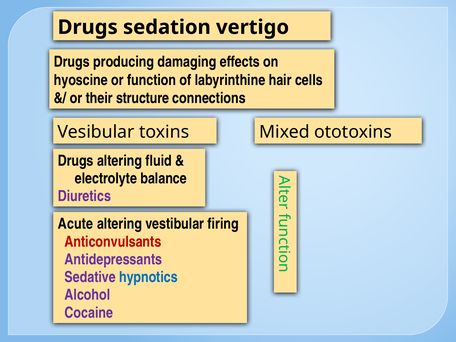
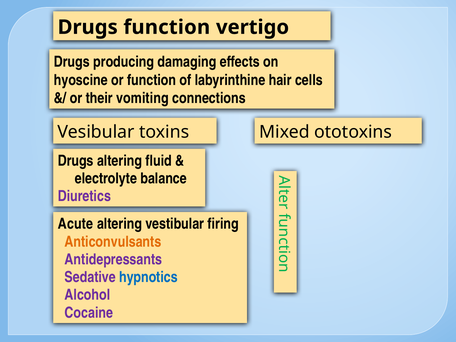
Drugs sedation: sedation -> function (167, 27)
structure: structure -> vomiting (142, 98)
Anticonvulsants colour: red -> orange (113, 242)
